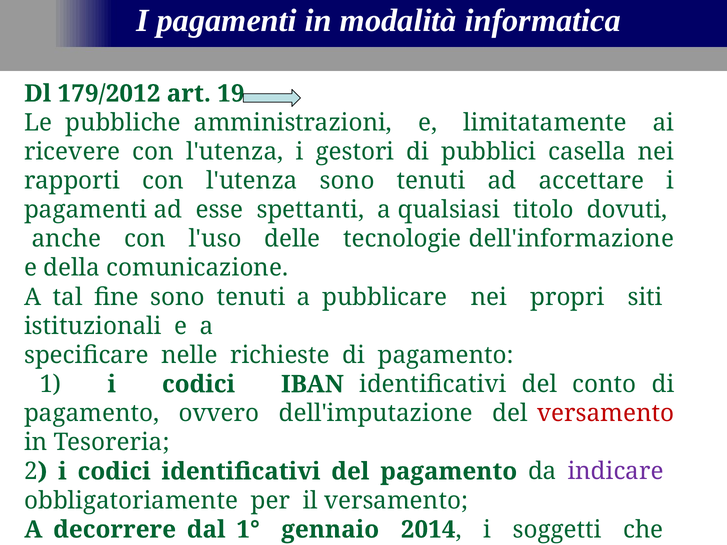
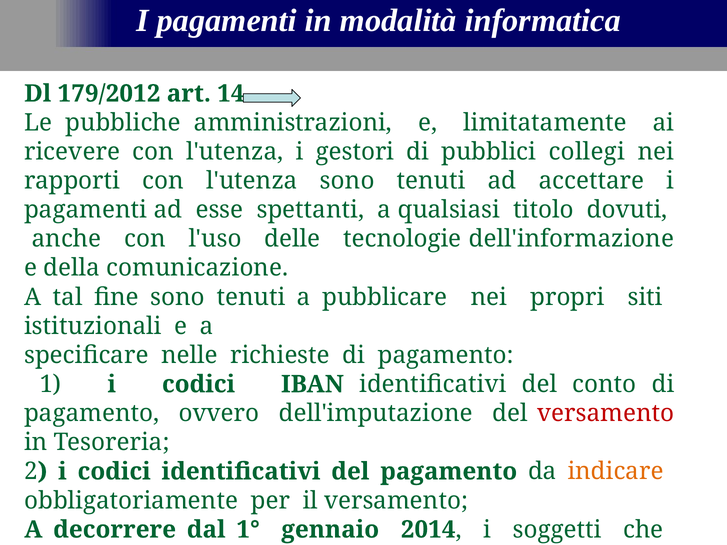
19: 19 -> 14 (231, 94)
casella: casella -> collegi (587, 152)
indicare colour: purple -> orange (616, 472)
